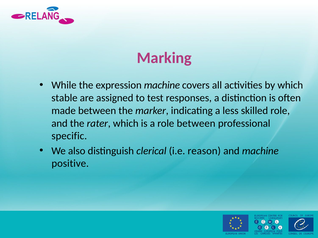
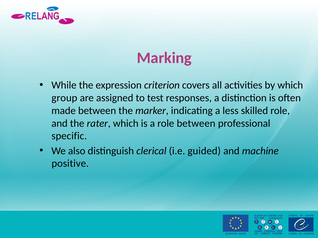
expression machine: machine -> criterion (162, 85)
stable: stable -> group (64, 98)
reason: reason -> guided (204, 151)
